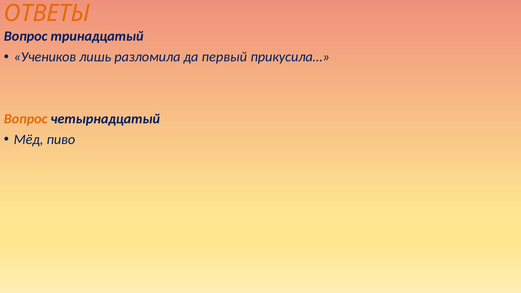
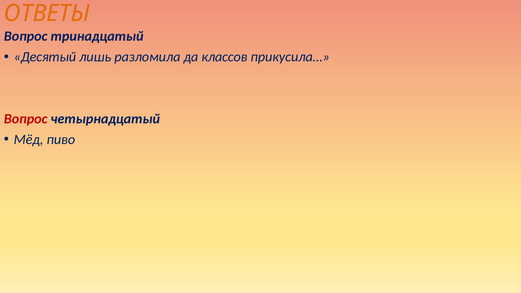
Учеников: Учеников -> Десятый (45, 57)
первый: первый -> классов (224, 57)
Вопрос colour: orange -> red (26, 119)
